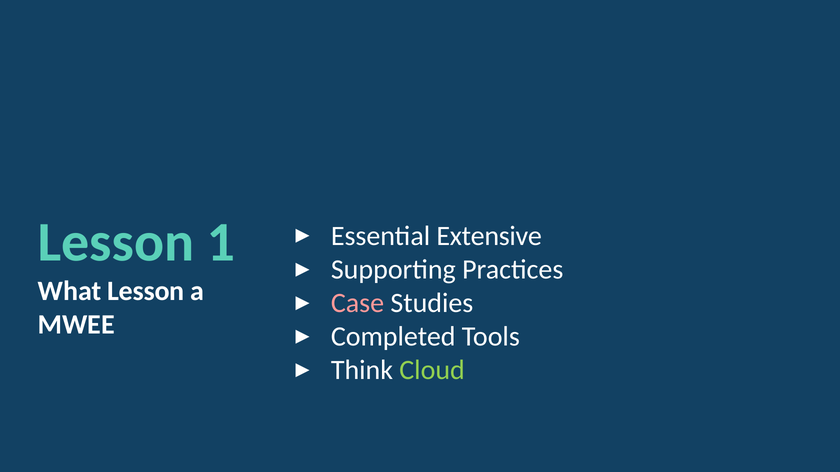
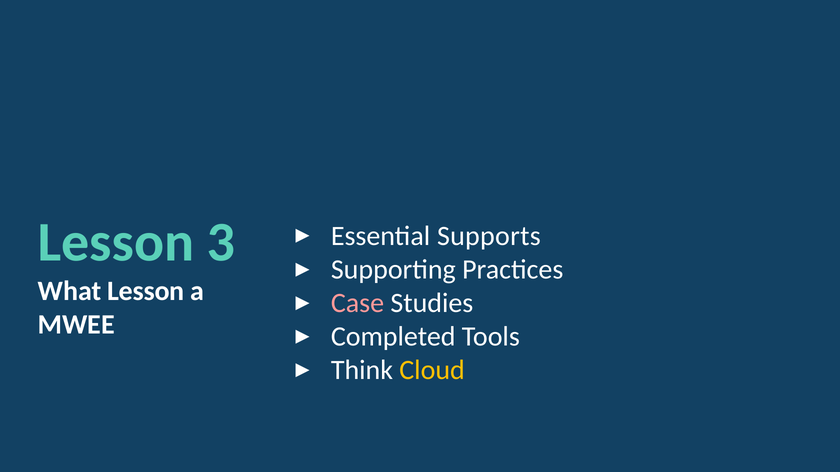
1: 1 -> 3 (221, 243)
Extensive: Extensive -> Supports (489, 236)
Cloud colour: light green -> yellow (432, 371)
